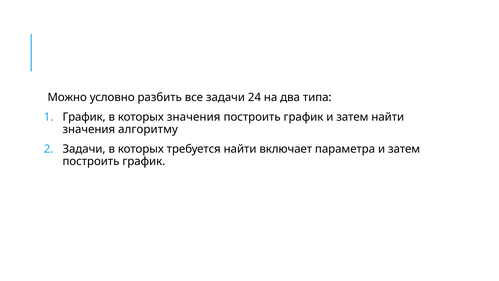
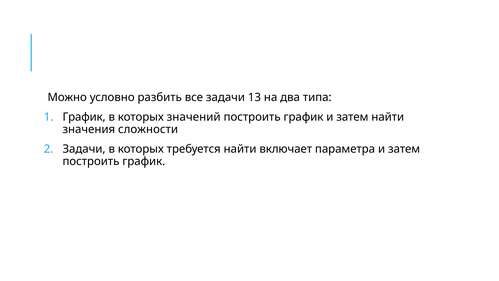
24: 24 -> 13 (254, 97)
которых значения: значения -> значений (194, 117)
алгоритму: алгоритму -> сложности (148, 129)
